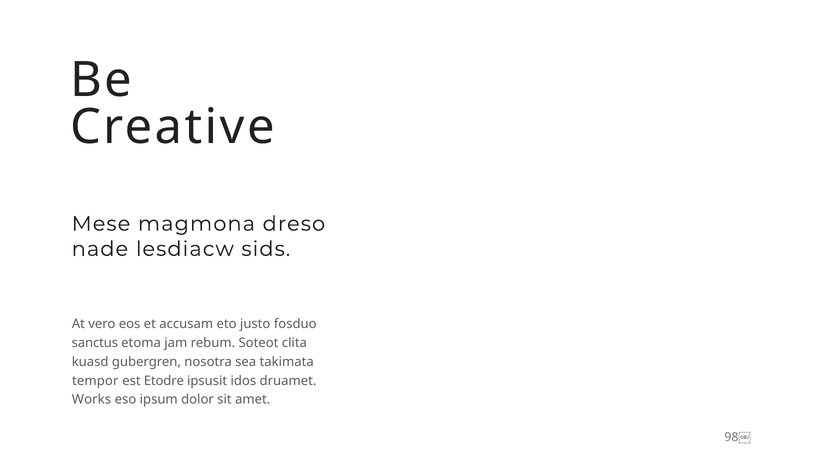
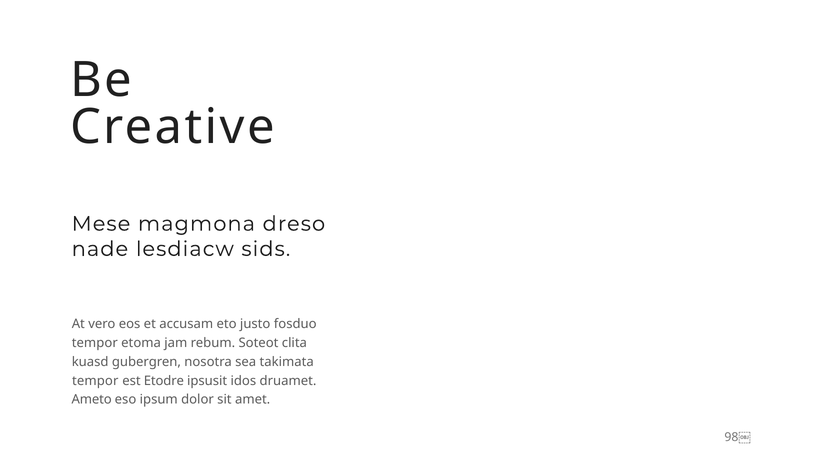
sanctus: sanctus -> tempor (95, 343)
Works: Works -> Ameto (92, 400)
